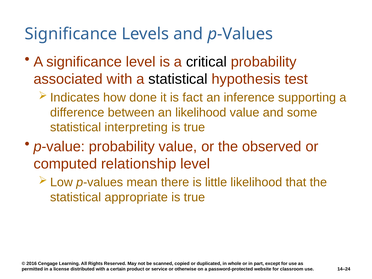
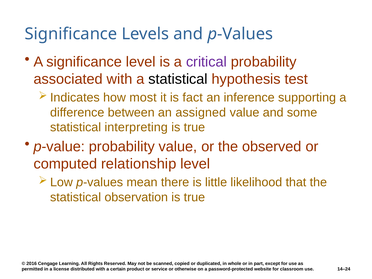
critical colour: black -> purple (206, 62)
done: done -> most (143, 98)
an likelihood: likelihood -> assigned (201, 113)
appropriate: appropriate -> observation (136, 197)
